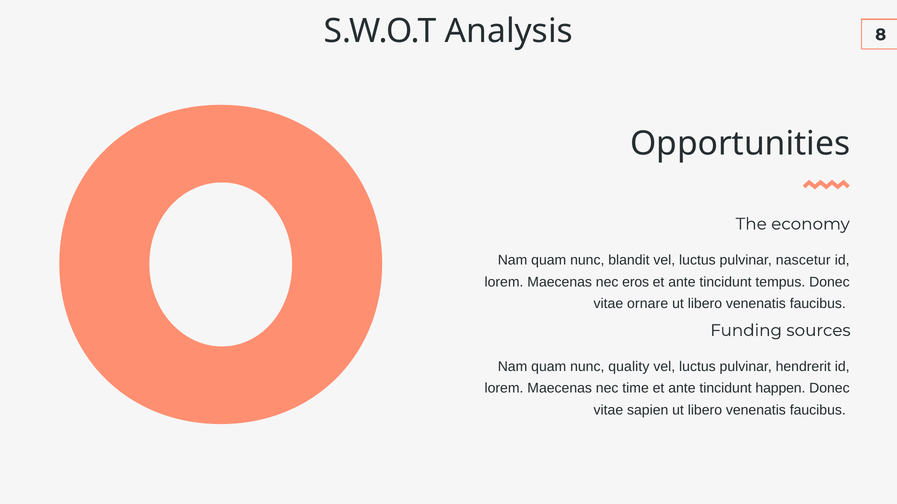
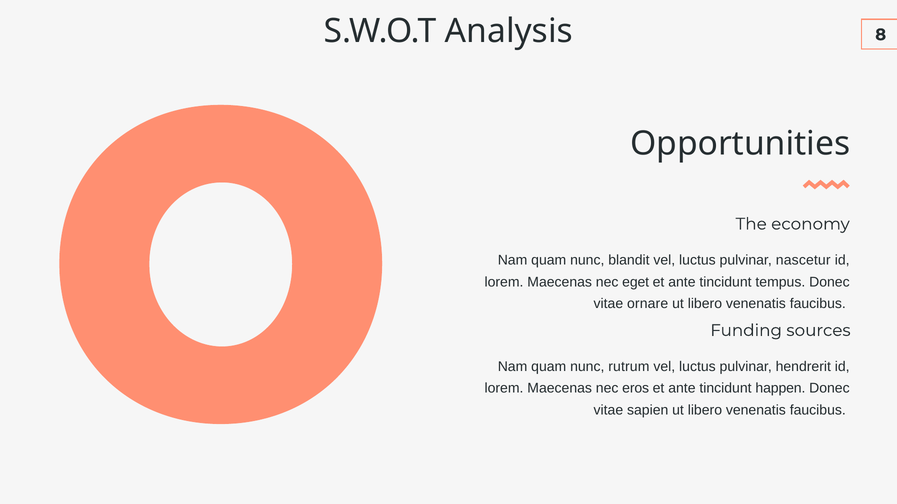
eros: eros -> eget (636, 282)
quality: quality -> rutrum (629, 367)
time: time -> eros (636, 389)
